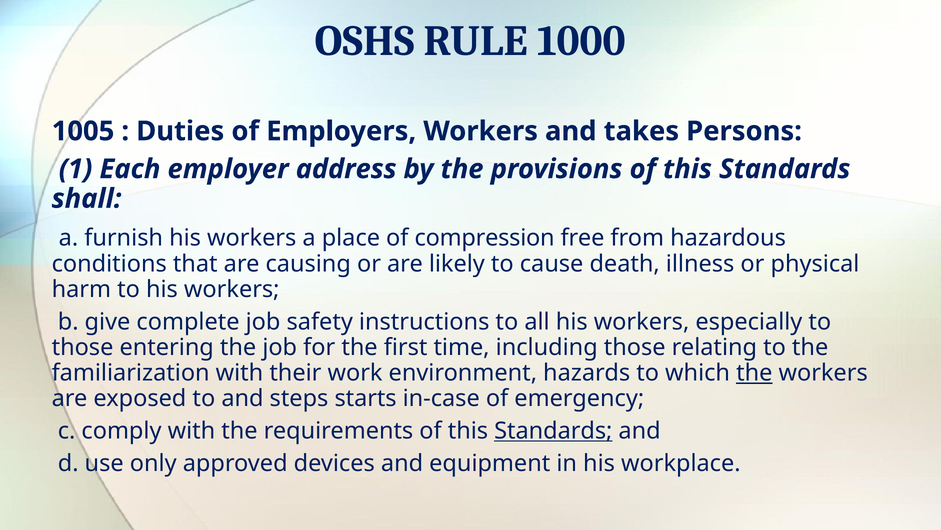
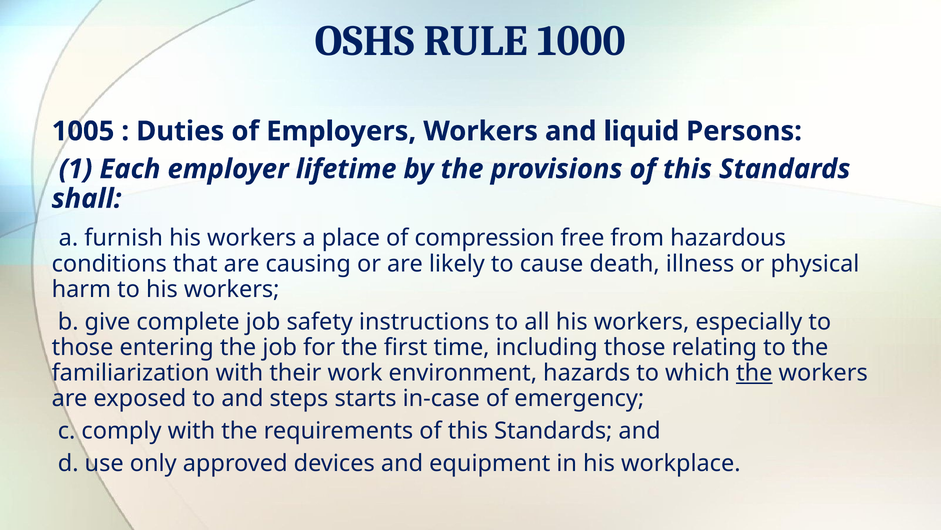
takes: takes -> liquid (641, 131)
address: address -> lifetime (346, 169)
Standards underline: present -> none (553, 430)
